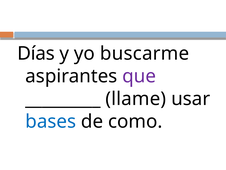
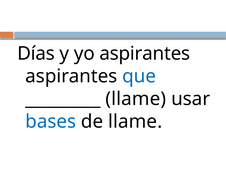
yo buscarme: buscarme -> aspirantes (145, 53)
que colour: purple -> blue (139, 76)
de como: como -> llame (135, 121)
